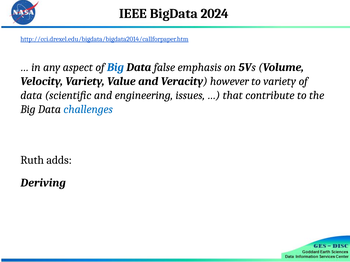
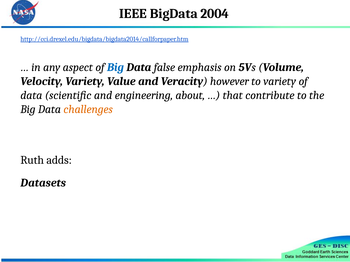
2024: 2024 -> 2004 (215, 14)
issues: issues -> about (190, 96)
challenges colour: blue -> orange (88, 110)
Deriving: Deriving -> Datasets (43, 183)
